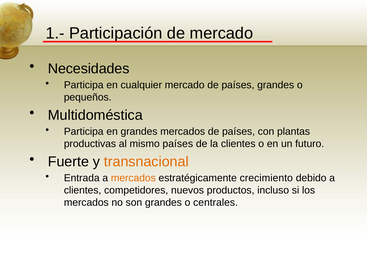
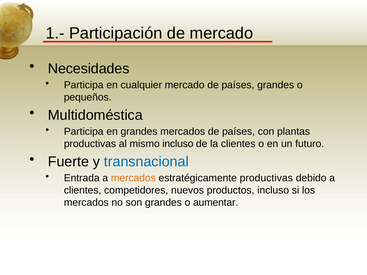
mismo países: países -> incluso (178, 144)
transnacional colour: orange -> blue (146, 162)
estratégicamente crecimiento: crecimiento -> productivas (266, 178)
centrales: centrales -> aumentar (216, 203)
